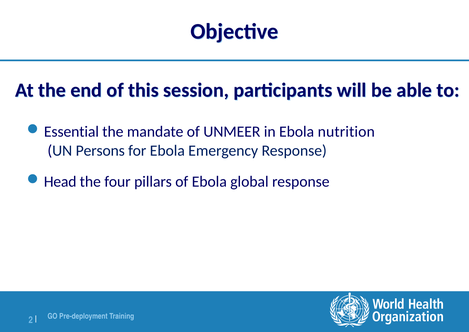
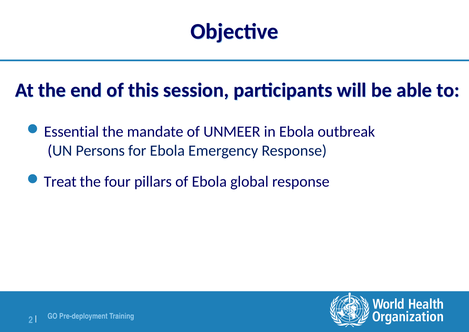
nutrition: nutrition -> outbreak (346, 132)
Head: Head -> Treat (60, 182)
